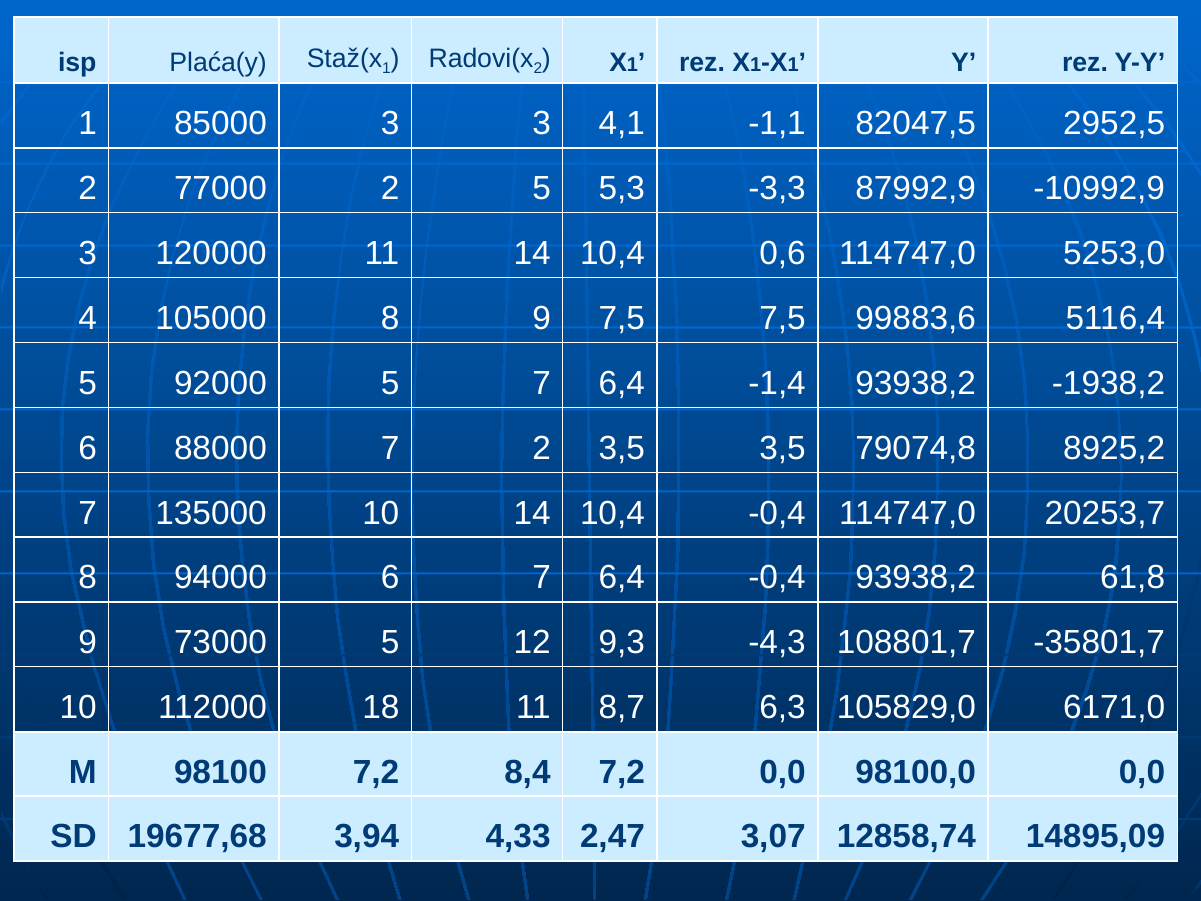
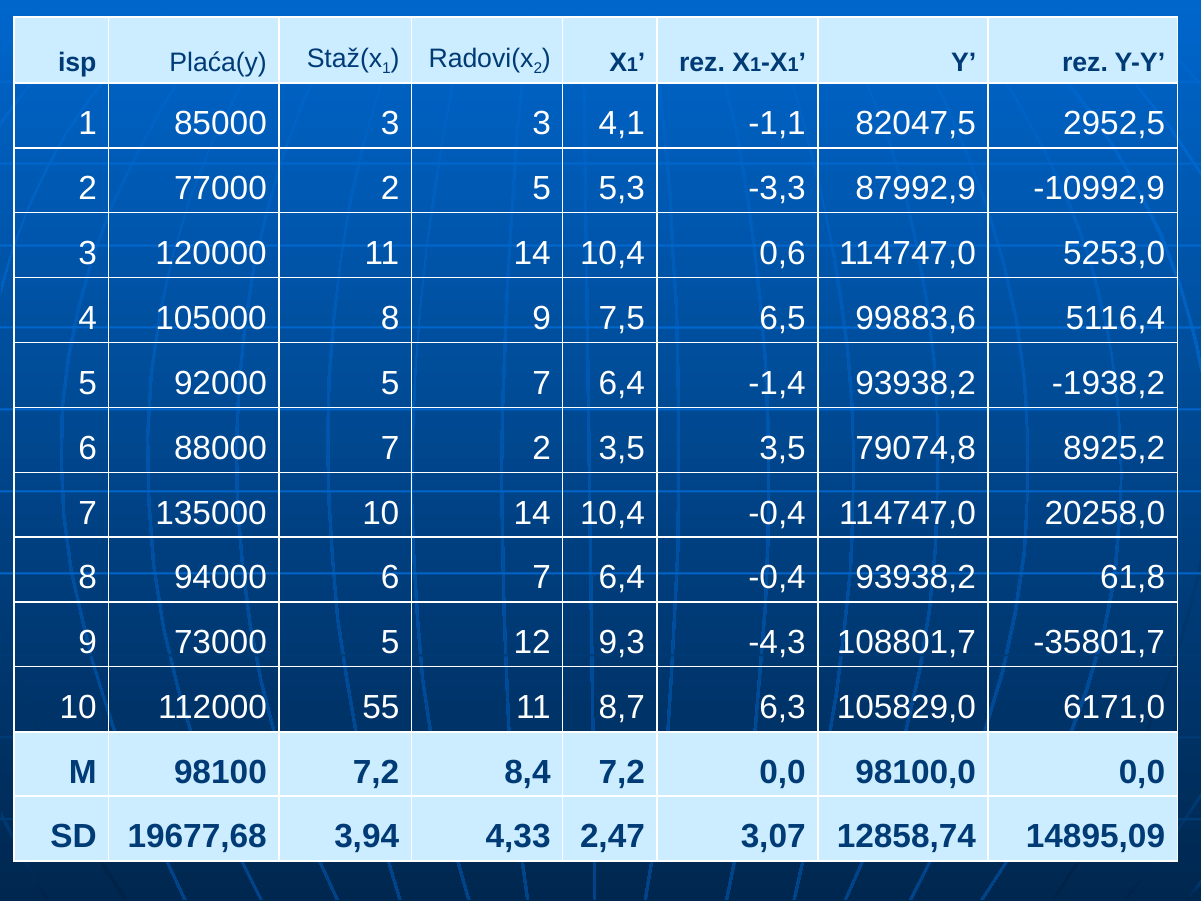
7,5 7,5: 7,5 -> 6,5 (783, 318)
20253,7: 20253,7 -> 20258,0 (1105, 513)
18: 18 -> 55 (381, 708)
